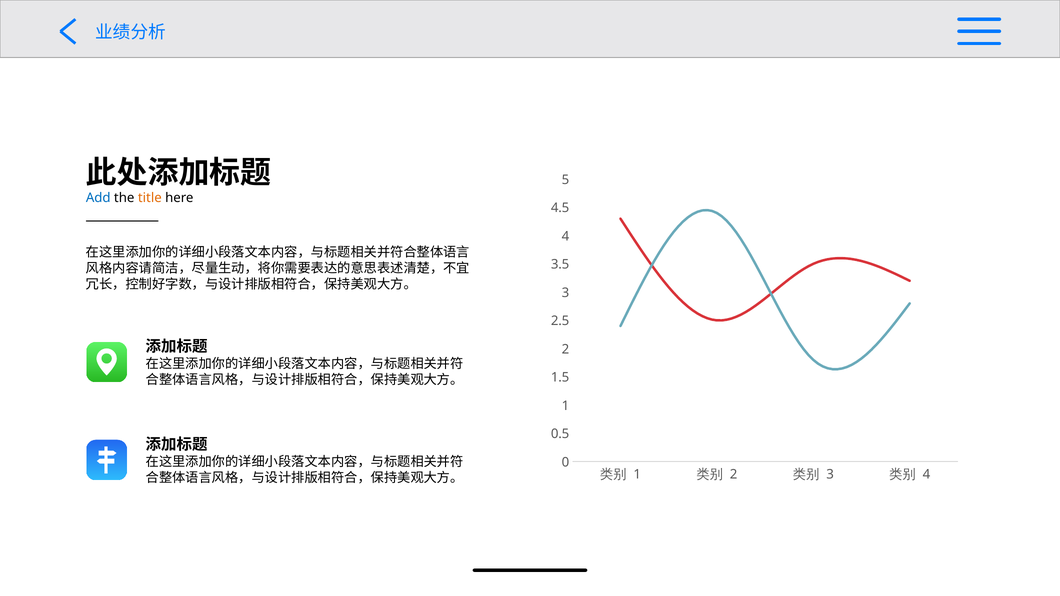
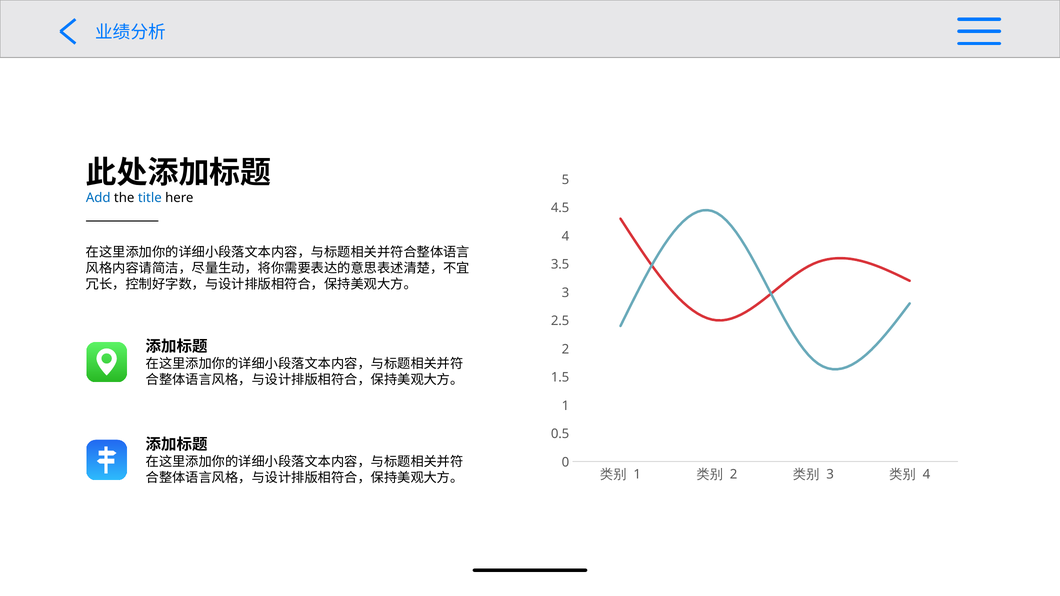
title colour: orange -> blue (150, 198)
